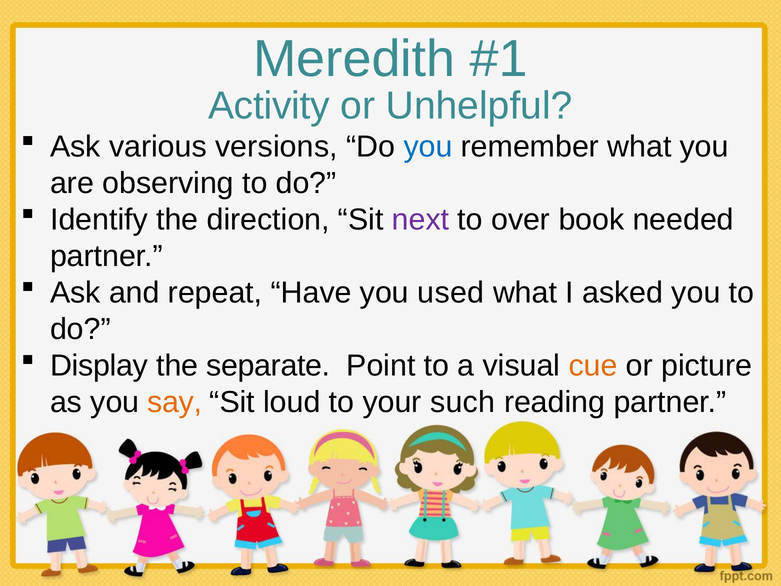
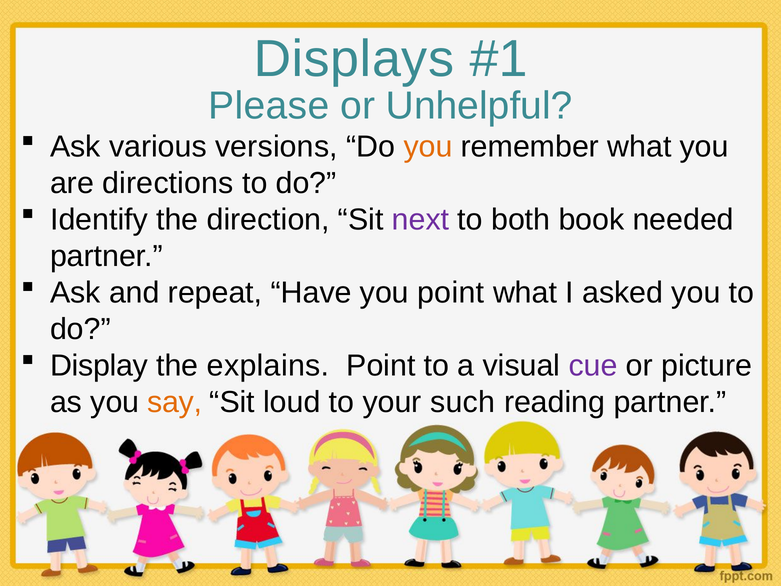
Meredith: Meredith -> Displays (354, 59)
Activity: Activity -> Please (269, 106)
you colour: blue -> orange (428, 147)
observing: observing -> directions (168, 183)
over: over -> both (521, 220)
you used: used -> point (451, 293)
separate: separate -> explains (268, 365)
cue colour: orange -> purple (593, 365)
